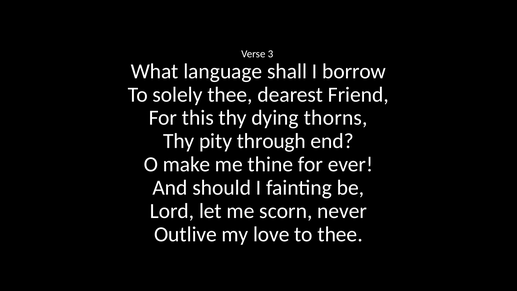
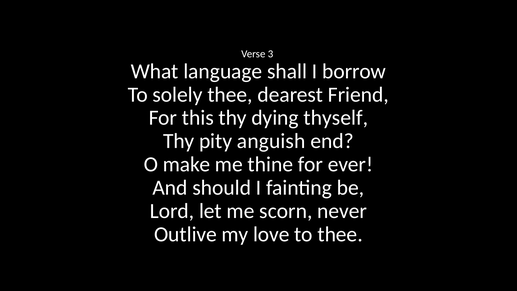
thorns: thorns -> thyself (336, 118)
through: through -> anguish (271, 141)
